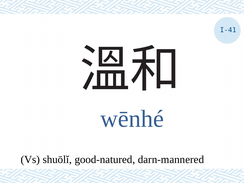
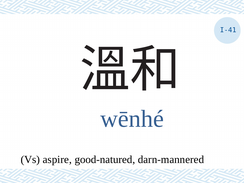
shuōlǐ: shuōlǐ -> aspire (57, 160)
